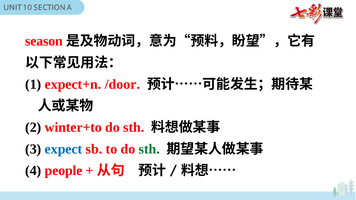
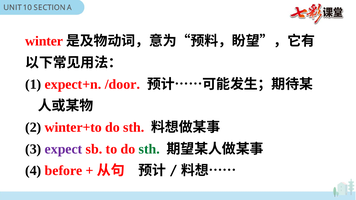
season: season -> winter (44, 41)
expect colour: blue -> purple (64, 149)
people: people -> before (64, 171)
